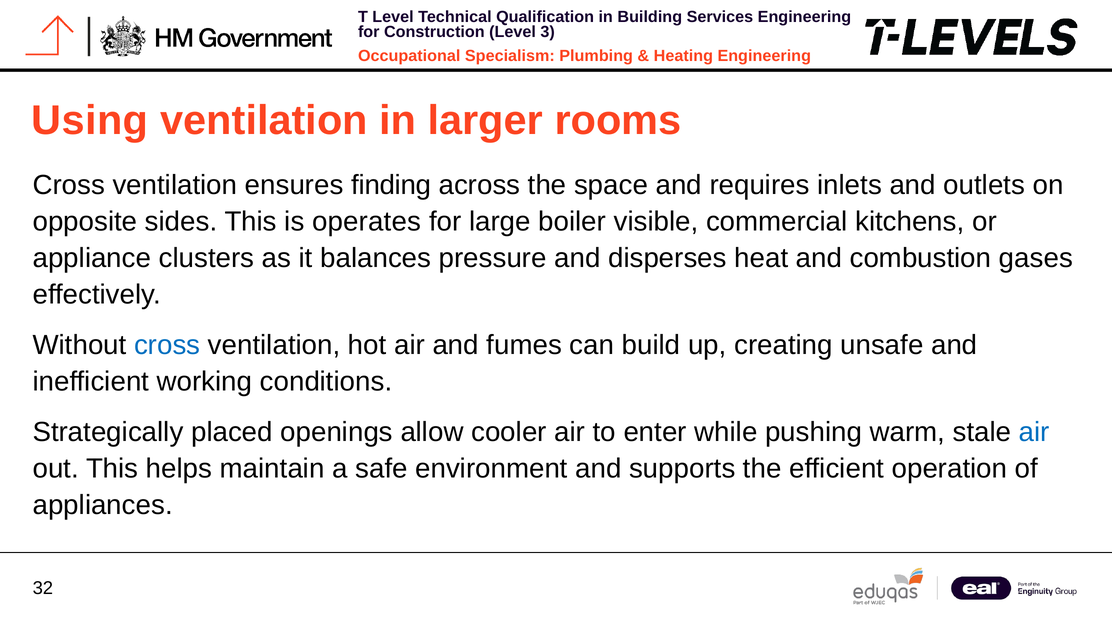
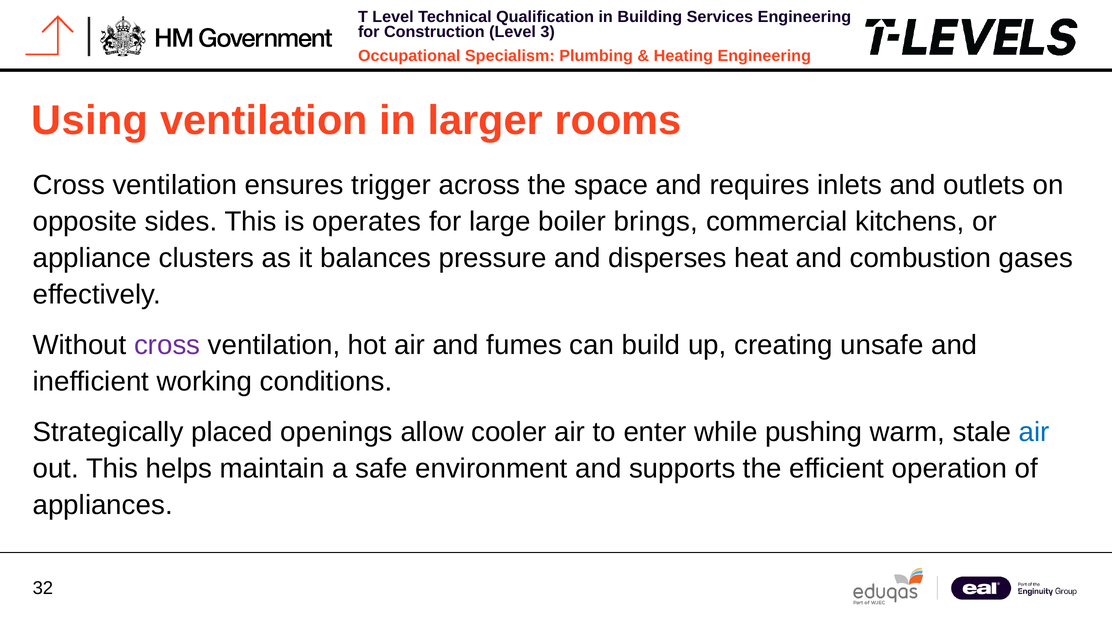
finding: finding -> trigger (391, 185)
visible: visible -> brings (656, 222)
cross colour: blue -> purple (167, 345)
